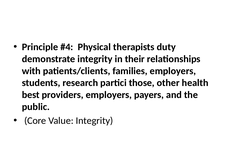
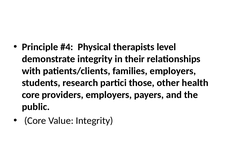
duty: duty -> level (166, 47)
best: best -> core (31, 95)
